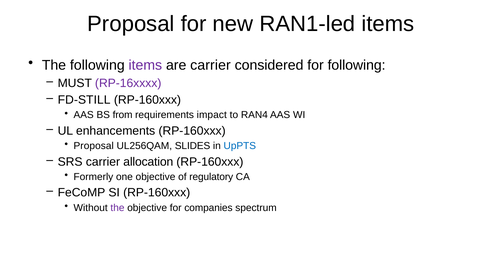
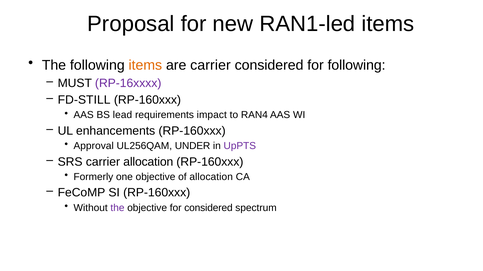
items colour: purple -> orange (145, 65)
from: from -> lead (122, 115)
Proposal: Proposal -> Approval (94, 146)
SLIDES: SLIDES -> UNDER (193, 146)
UpPTS colour: blue -> purple (240, 146)
of regulatory: regulatory -> allocation (211, 177)
for companies: companies -> considered (208, 208)
